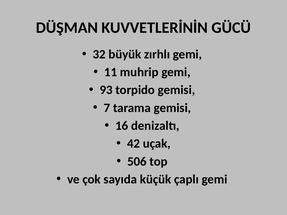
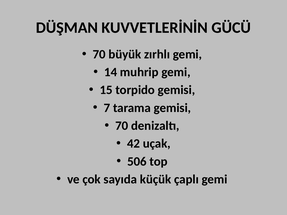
32: 32 -> 70 (99, 54)
11: 11 -> 14 (111, 72)
93: 93 -> 15 (106, 90)
16: 16 -> 70 (122, 126)
